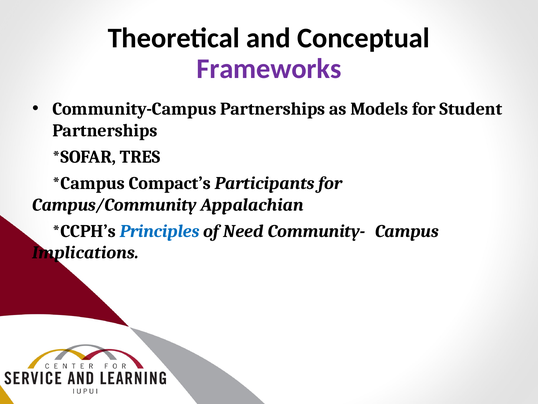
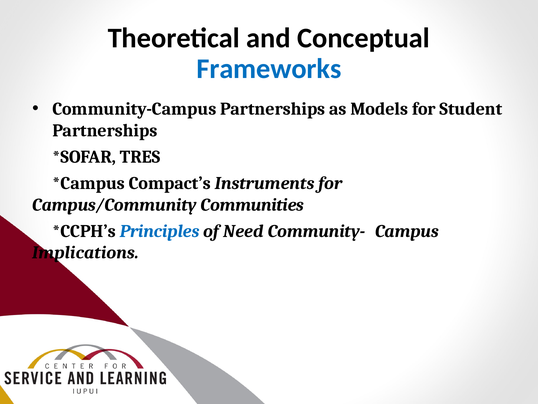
Frameworks colour: purple -> blue (269, 69)
Participants: Participants -> Instruments (265, 183)
Appalachian: Appalachian -> Communities (252, 205)
